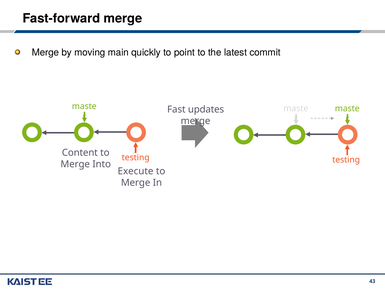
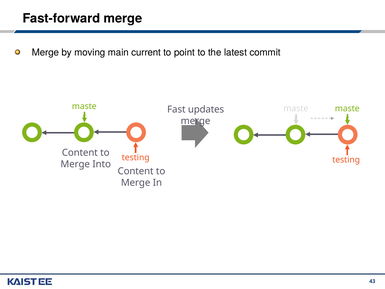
quickly: quickly -> current (146, 52)
Execute: Execute -> Content (136, 171)
